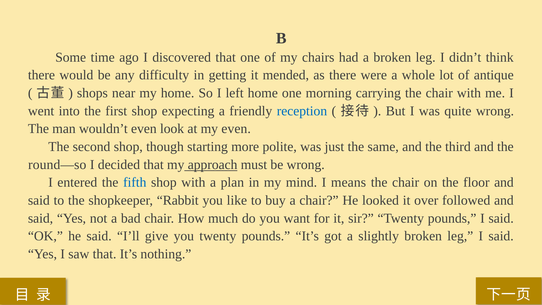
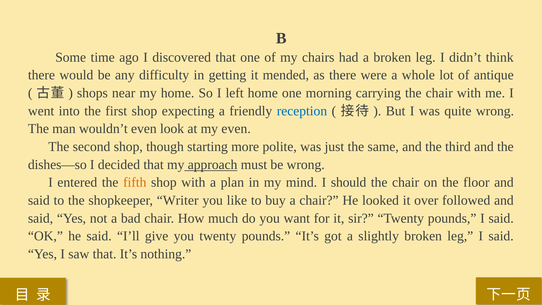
round—so: round—so -> dishes—so (57, 164)
fifth colour: blue -> orange (135, 182)
means: means -> should (349, 182)
Rabbit: Rabbit -> Writer (178, 200)
